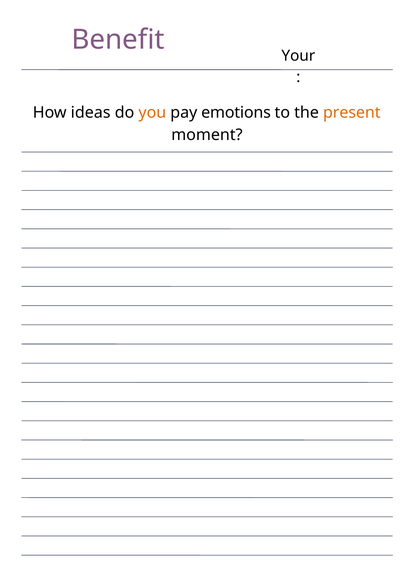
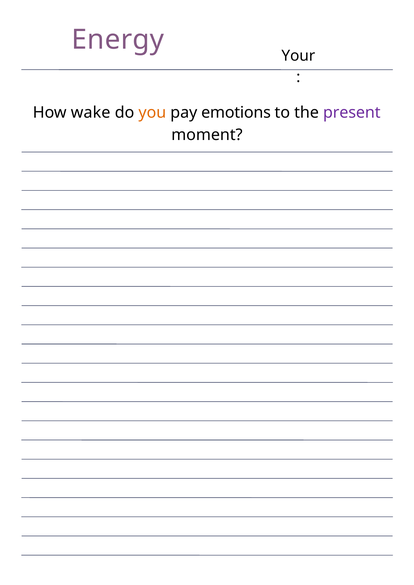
Benefit: Benefit -> Energy (118, 40)
ideas: ideas -> wake (91, 113)
present colour: orange -> purple (352, 113)
